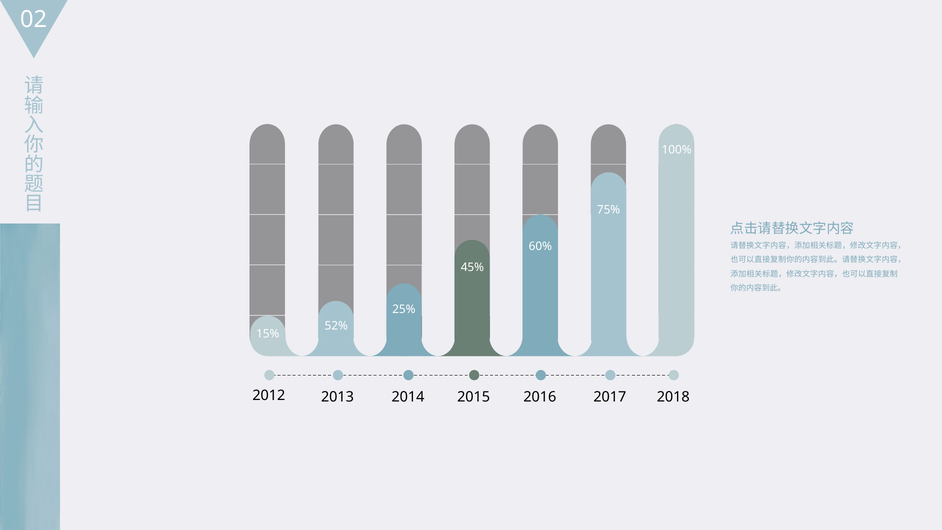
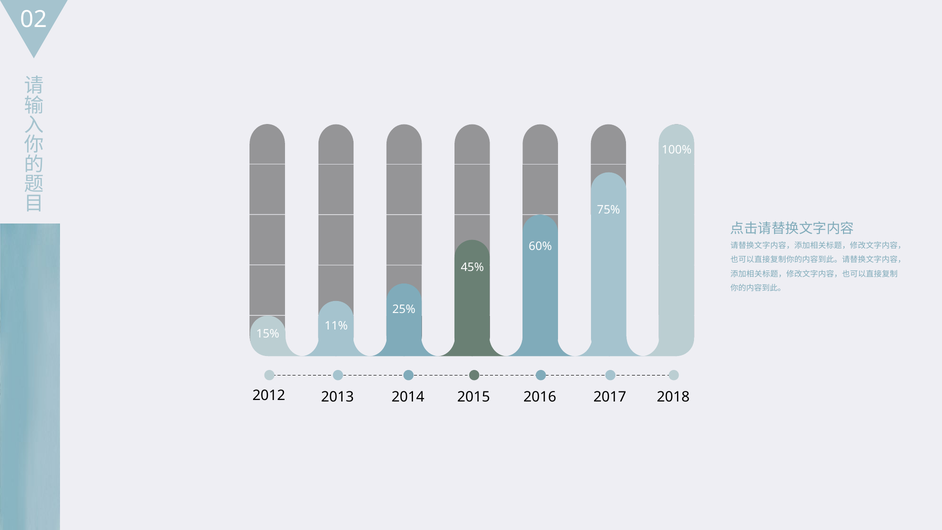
52%: 52% -> 11% (336, 326)
